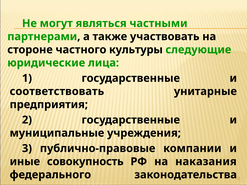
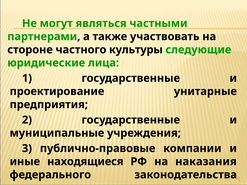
соответствовать: соответствовать -> проектирование (57, 91)
совокупность: совокупность -> находящиеся (85, 162)
